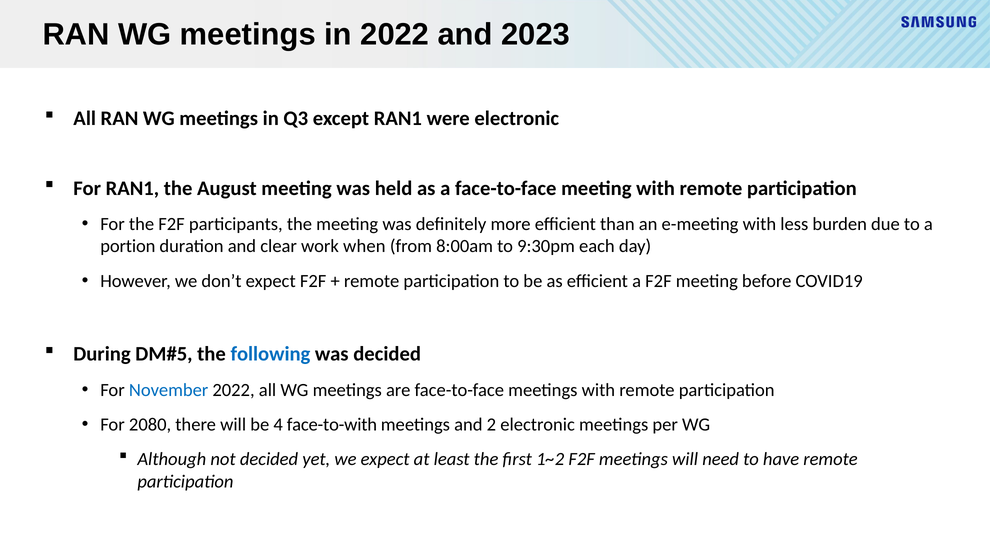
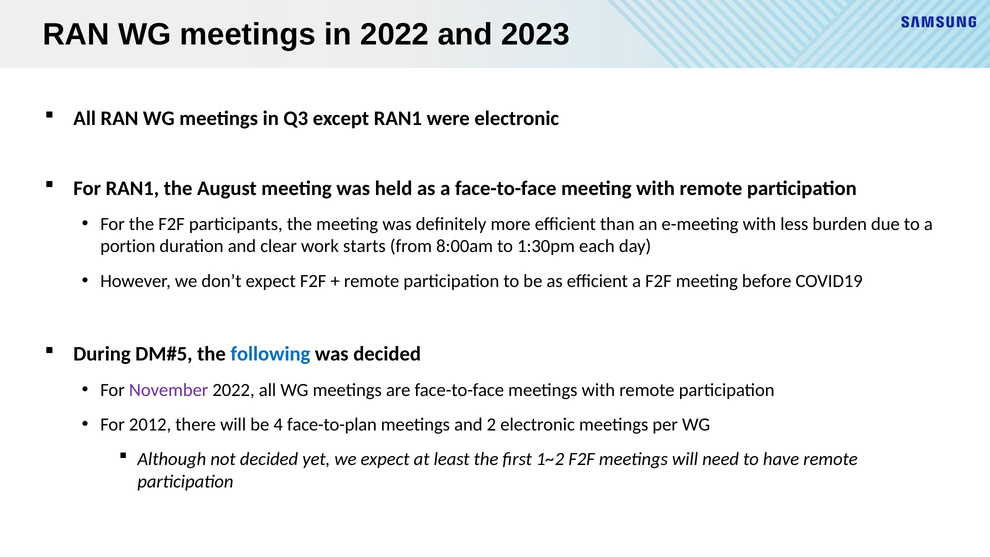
when: when -> starts (364, 246)
9:30pm: 9:30pm -> 1:30pm (546, 246)
November colour: blue -> purple (169, 390)
2080: 2080 -> 2012 (150, 425)
face-to-with: face-to-with -> face-to-plan (332, 425)
